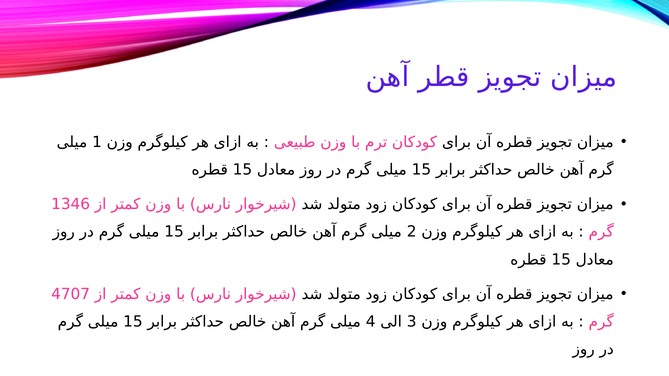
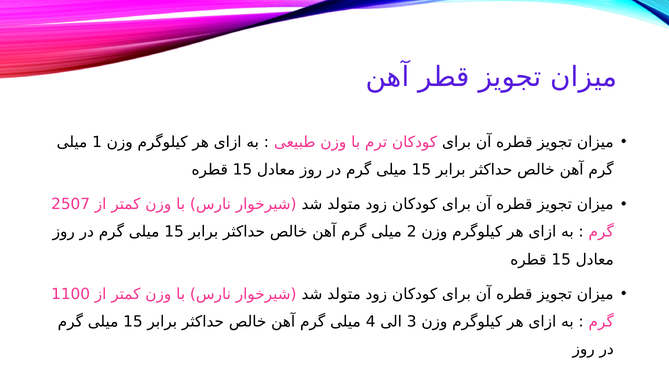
1346: 1346 -> 2507 (71, 205)
4707: 4707 -> 1100 (71, 294)
